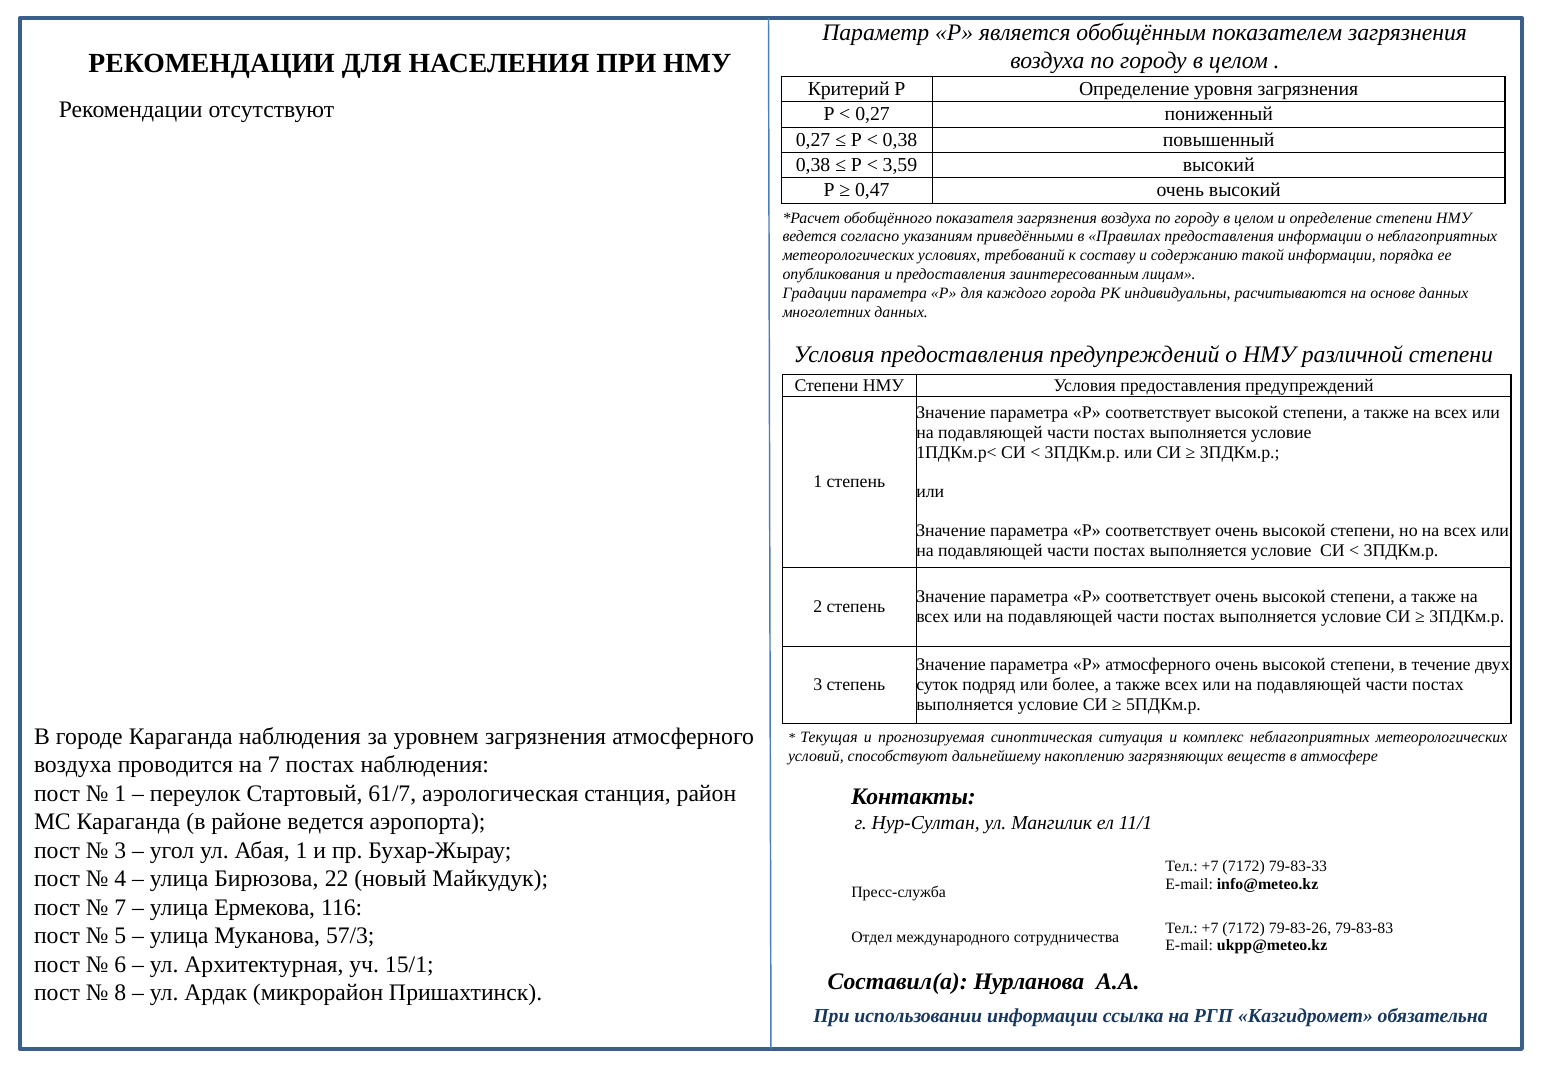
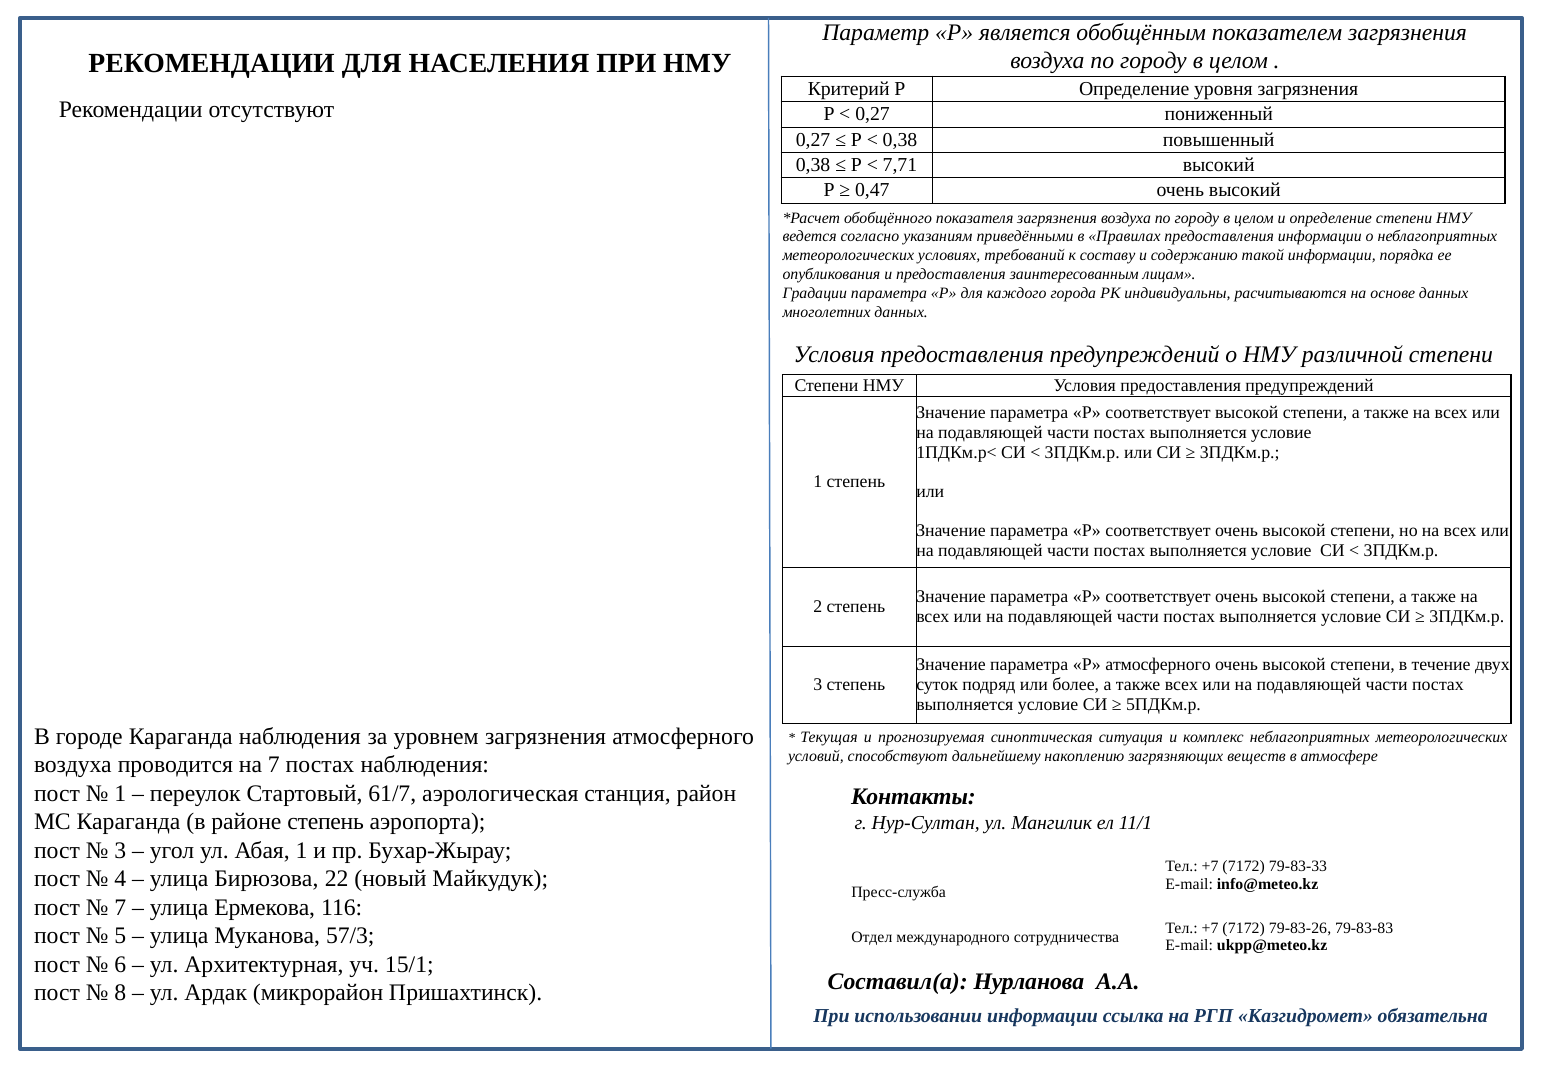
3,59: 3,59 -> 7,71 (900, 165)
районе ведется: ведется -> степень (326, 822)
